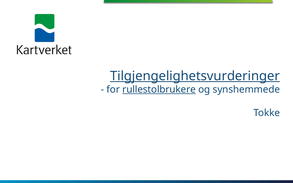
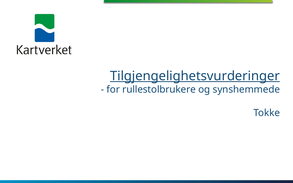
rullestolbrukere underline: present -> none (159, 90)
